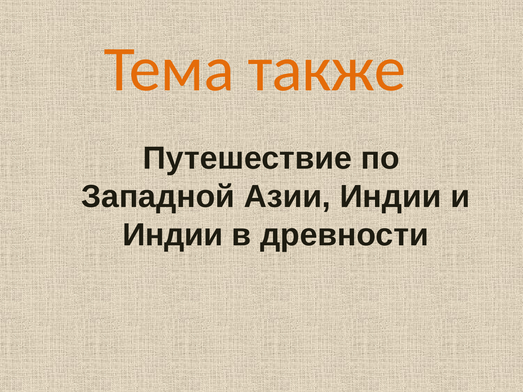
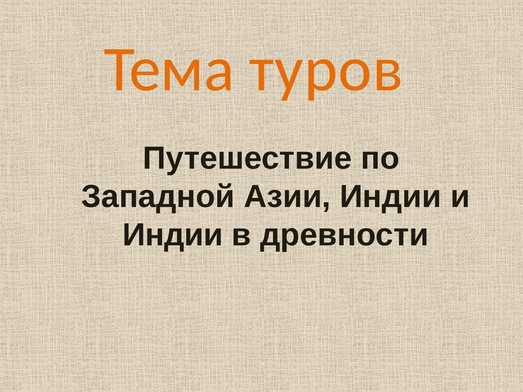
также: также -> туров (326, 70)
